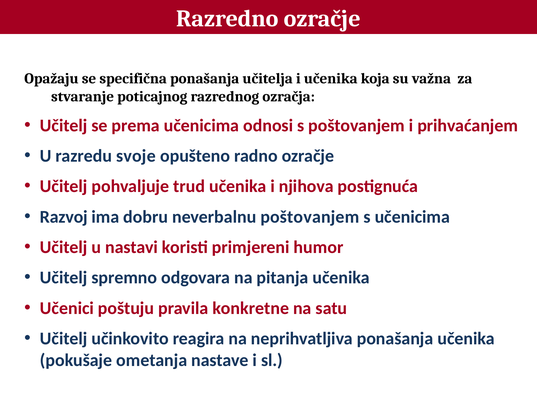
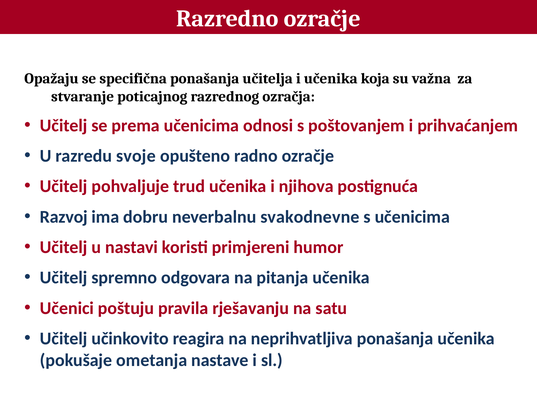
neverbalnu poštovanjem: poštovanjem -> svakodnevne (310, 217)
konkretne: konkretne -> rješavanju (251, 308)
